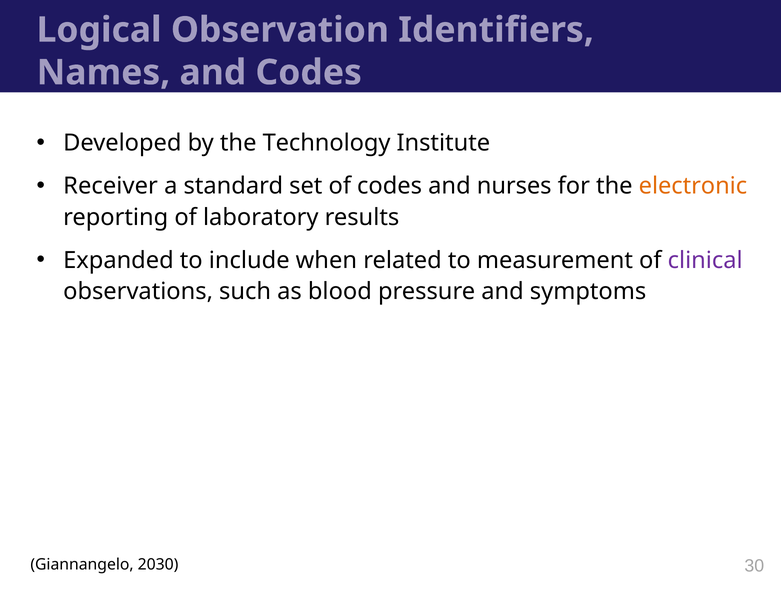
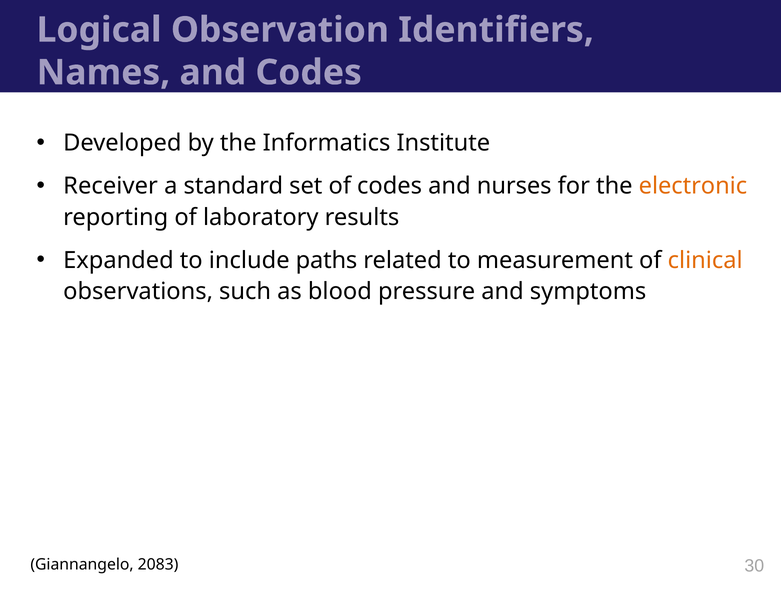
Technology: Technology -> Informatics (327, 143)
when: when -> paths (326, 261)
clinical colour: purple -> orange (705, 261)
2030: 2030 -> 2083 (158, 565)
